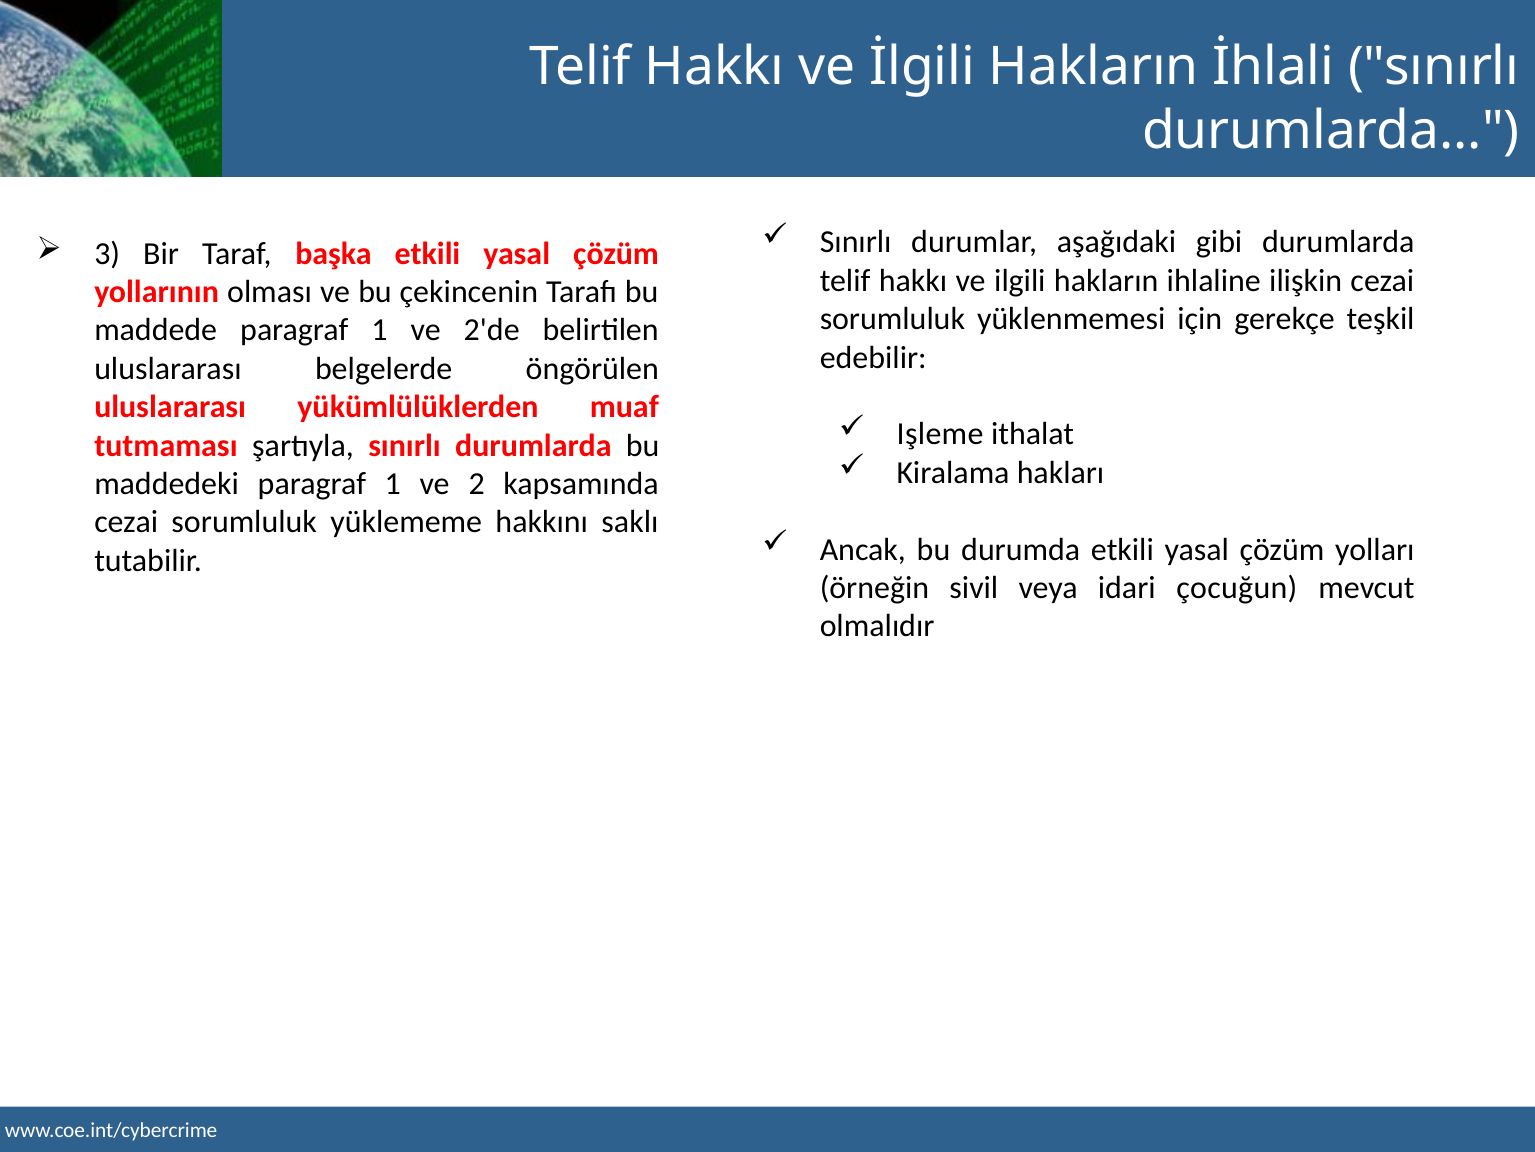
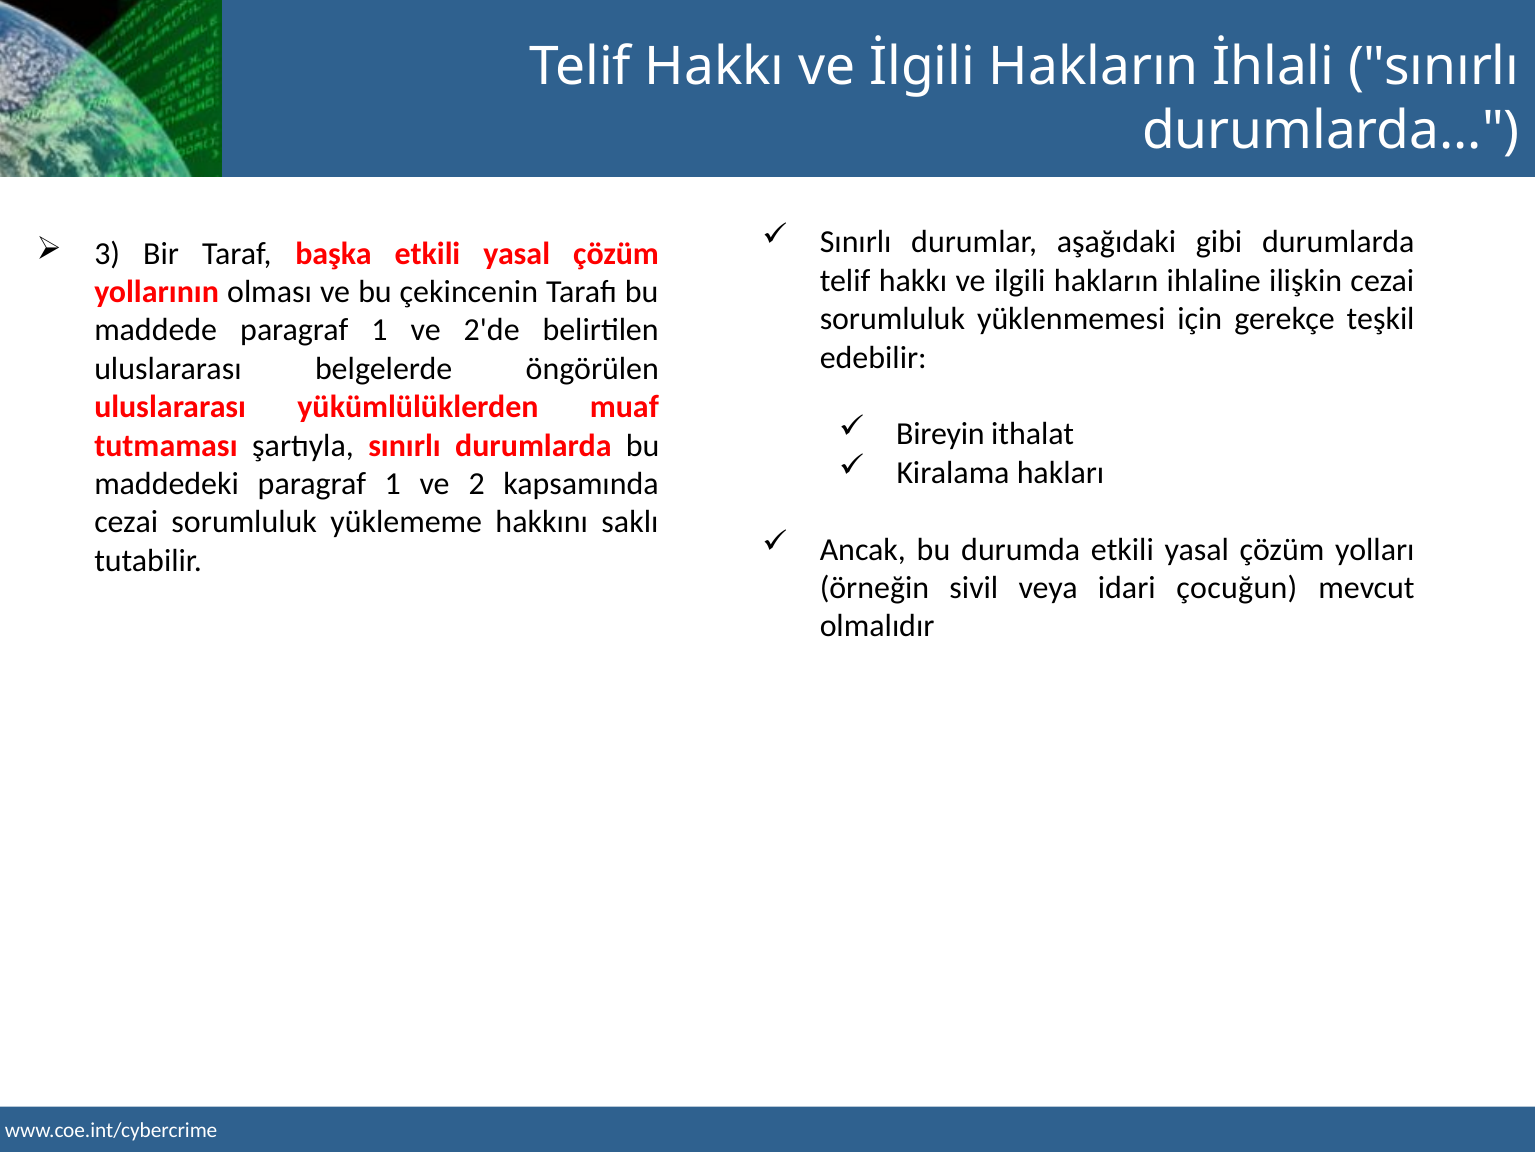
Işleme: Işleme -> Bireyin (940, 434)
